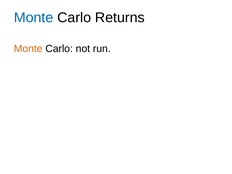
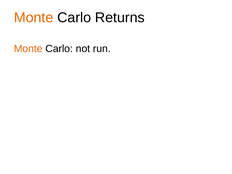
Monte colour: blue -> orange (34, 18)
